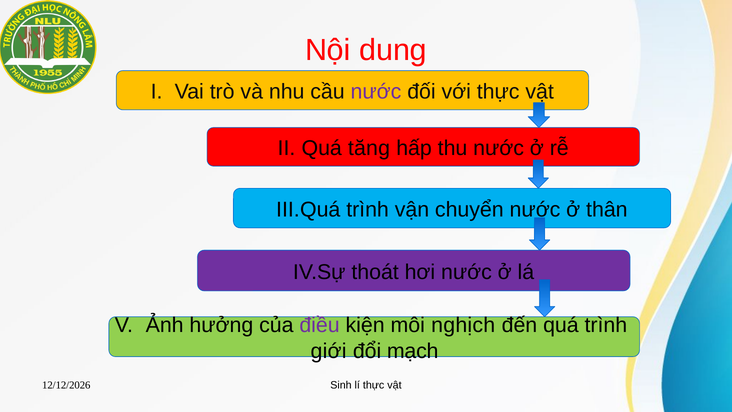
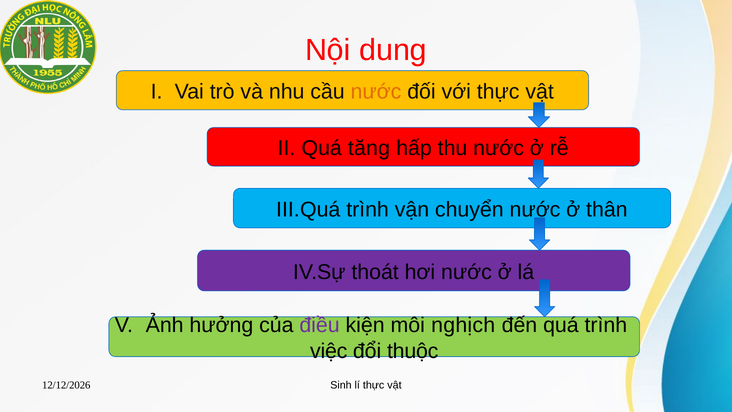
nước colour: purple -> orange (376, 92)
giới: giới -> việc (329, 351)
mạch: mạch -> thuộc (413, 351)
